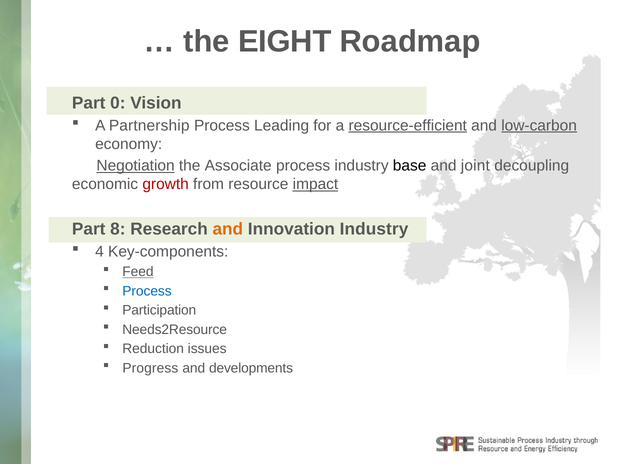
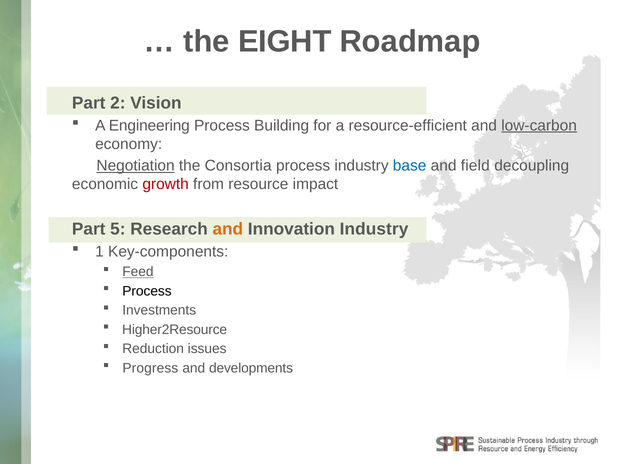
0: 0 -> 2 (118, 103)
Partnership: Partnership -> Engineering (149, 126)
Leading: Leading -> Building (282, 126)
resource-efficient underline: present -> none (408, 126)
Associate: Associate -> Consortia (238, 166)
base colour: black -> blue (410, 166)
joint: joint -> field (475, 166)
impact underline: present -> none (315, 184)
8: 8 -> 5 (118, 229)
4: 4 -> 1 (99, 252)
Process colour: blue -> black (147, 291)
Participation: Participation -> Investments (159, 310)
Needs2Resource: Needs2Resource -> Higher2Resource (175, 330)
